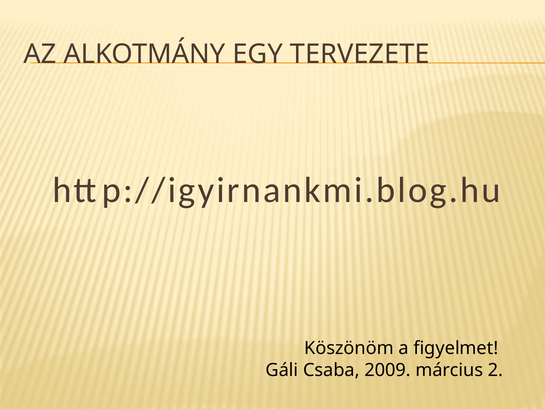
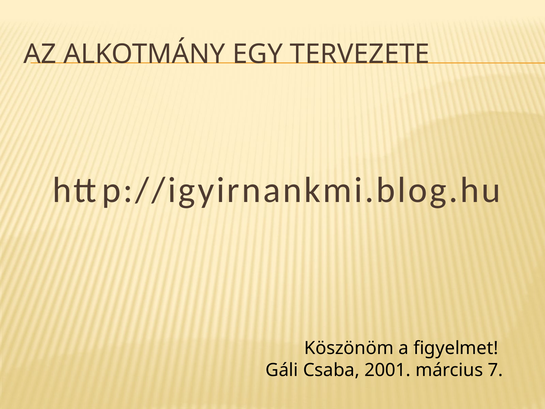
2009: 2009 -> 2001 (388, 370)
2: 2 -> 7 (495, 370)
